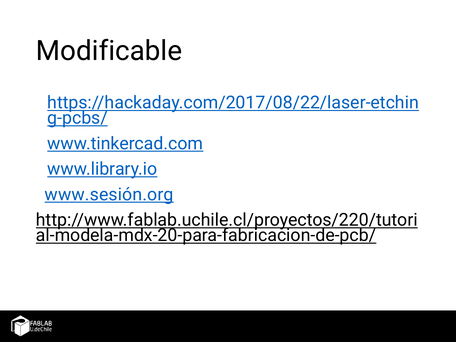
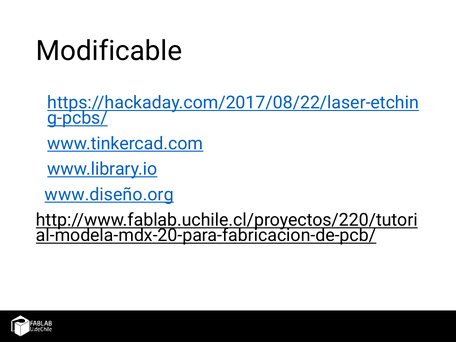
www.sesión.org: www.sesión.org -> www.diseño.org (109, 195)
